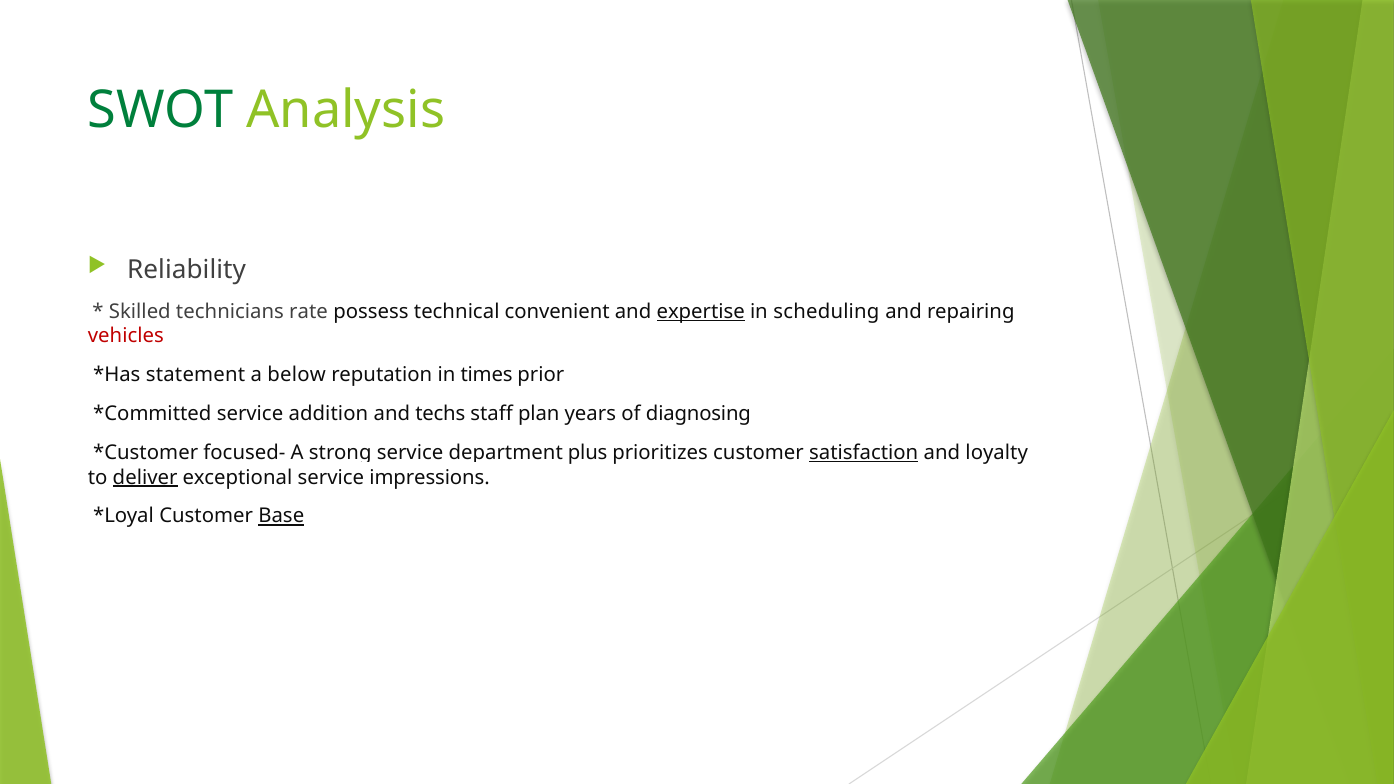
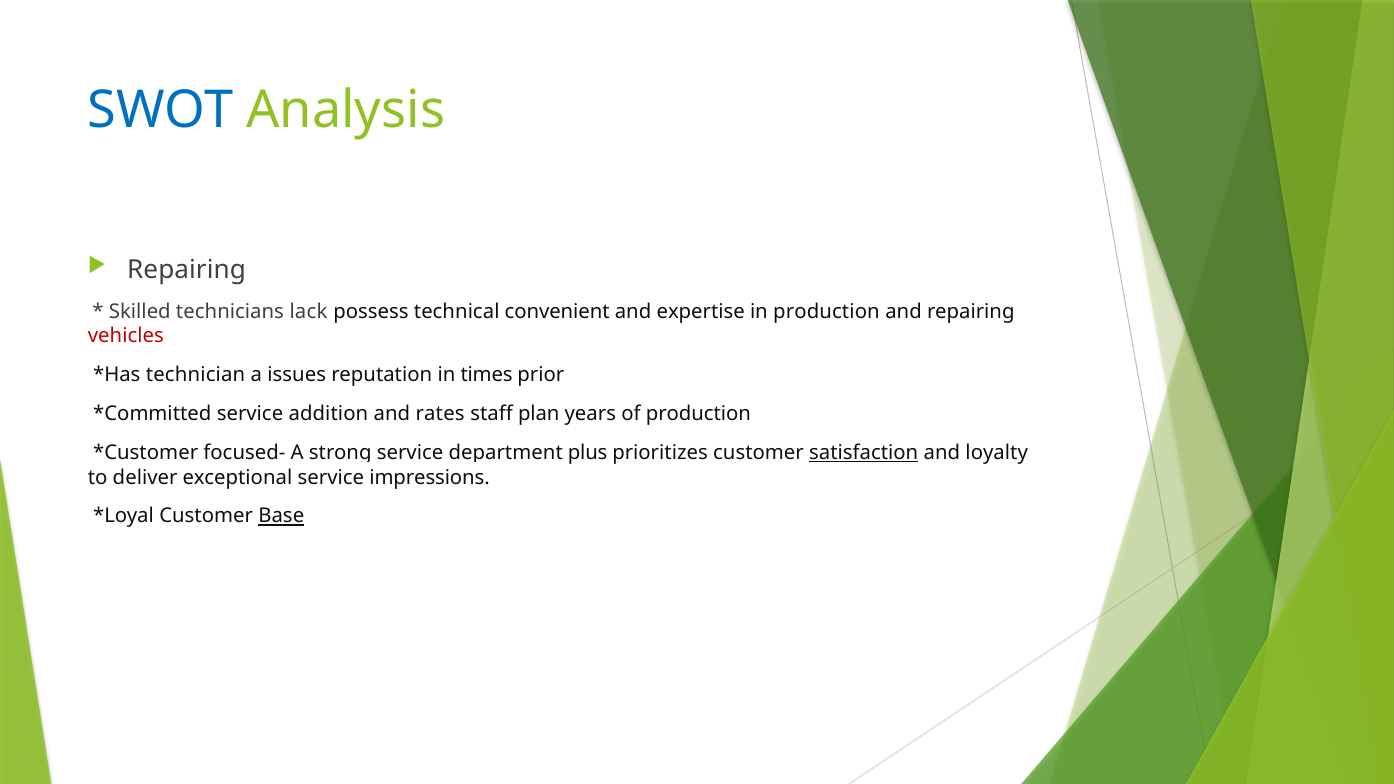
SWOT colour: green -> blue (161, 110)
Reliability: Reliability -> Repairing (187, 270)
rate: rate -> lack (308, 312)
expertise underline: present -> none (701, 312)
in scheduling: scheduling -> production (826, 312)
statement: statement -> technician (196, 375)
below: below -> issues (297, 375)
techs: techs -> rates (440, 414)
of diagnosing: diagnosing -> production (698, 414)
deliver underline: present -> none (145, 477)
